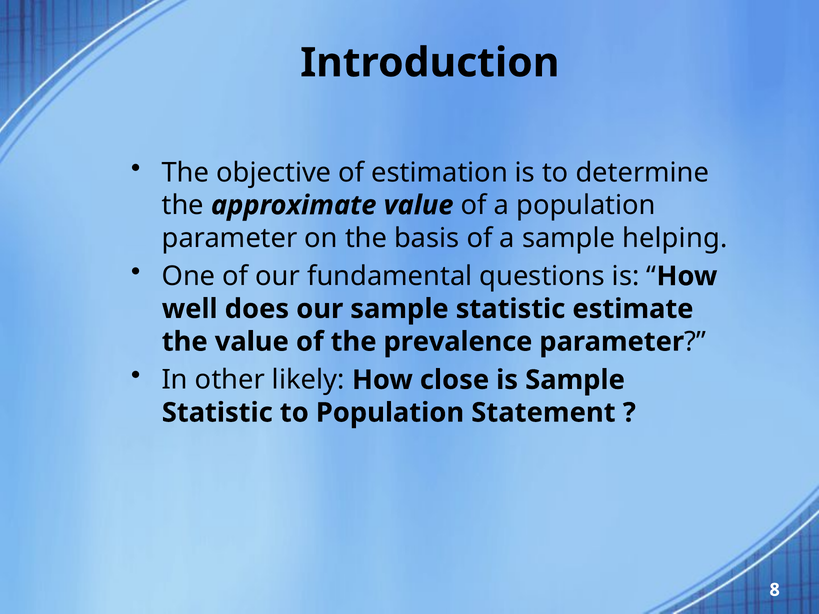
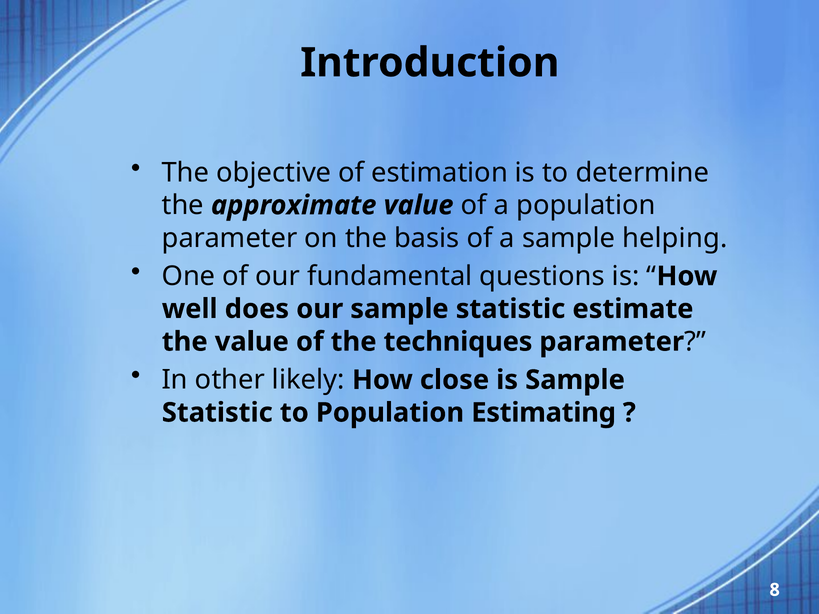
prevalence: prevalence -> techniques (458, 342)
Statement: Statement -> Estimating (544, 413)
